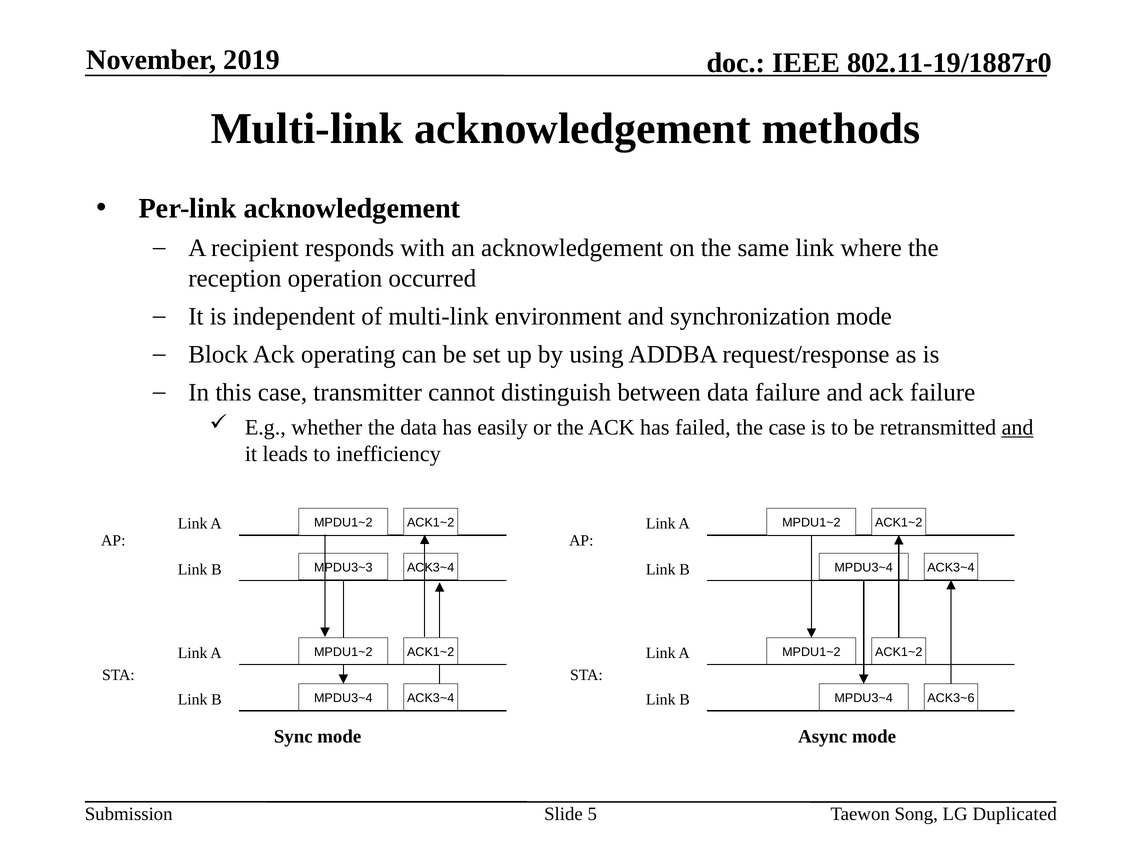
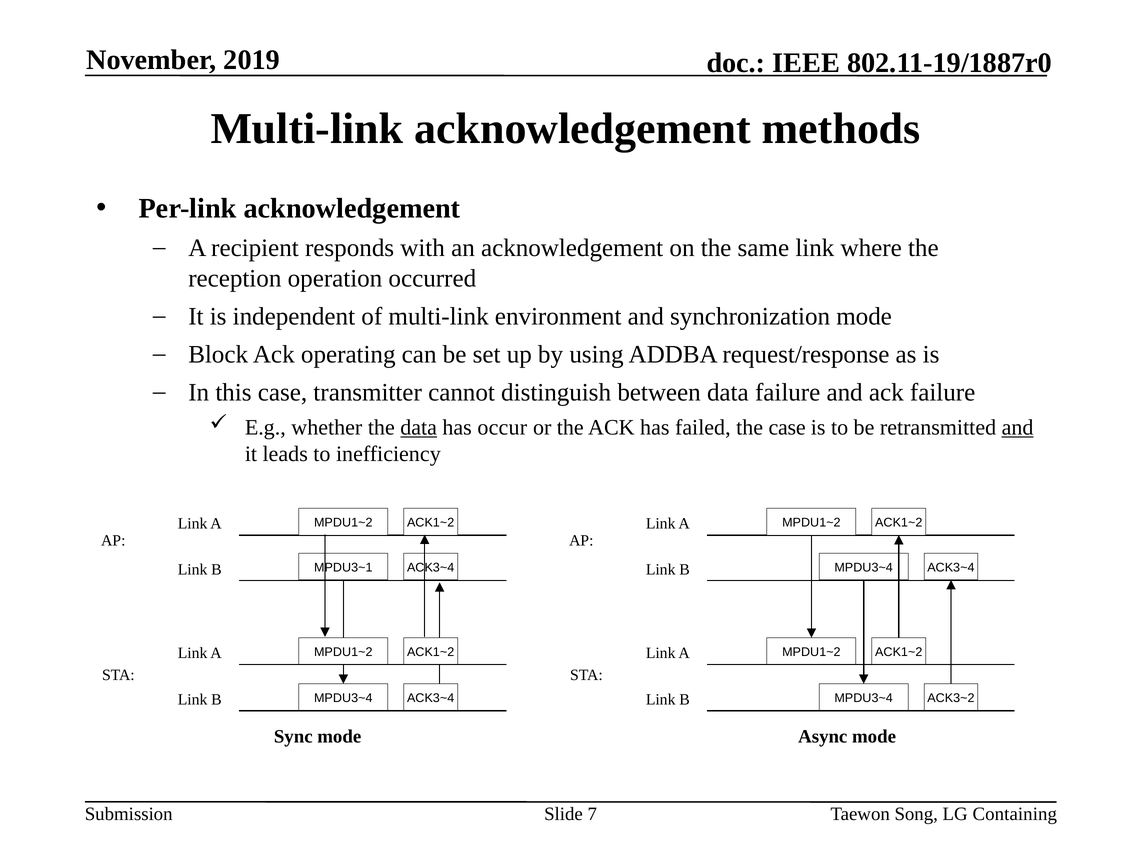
data underline: none -> present (419, 428)
easily: easily -> occur (502, 428)
MPDU3~3: MPDU3~3 -> MPDU3~1 (343, 568)
ACK3~6: ACK3~6 -> ACK3~2 (951, 698)
5: 5 -> 7 (592, 814)
Duplicated: Duplicated -> Containing (1015, 814)
